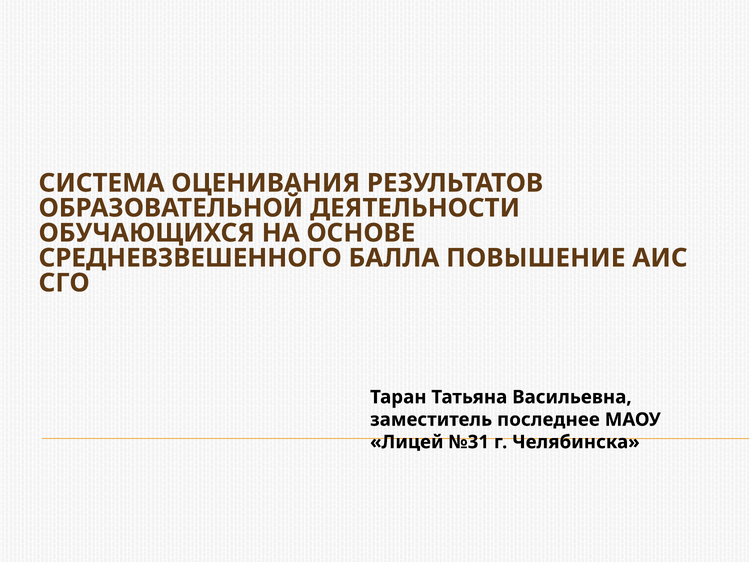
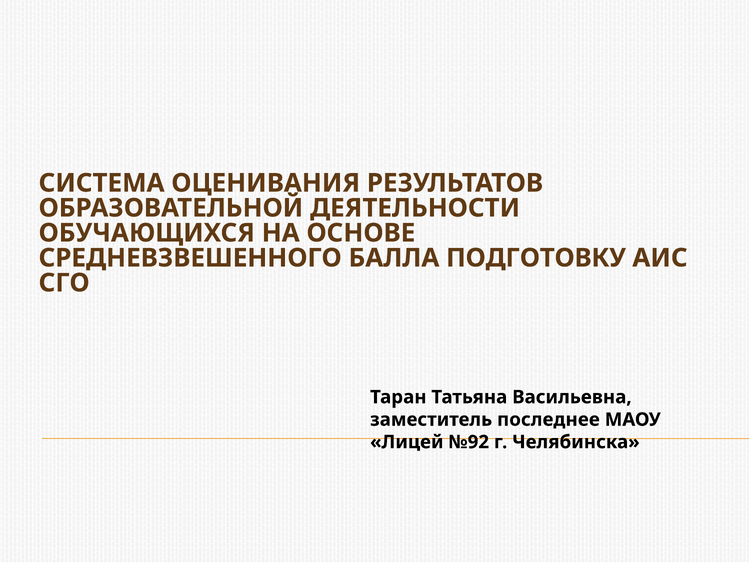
ПОВЫШЕНИЕ: ПОВЫШЕНИЕ -> ПОДГОТОВКУ (536, 258)
№31: №31 -> №92 (469, 442)
